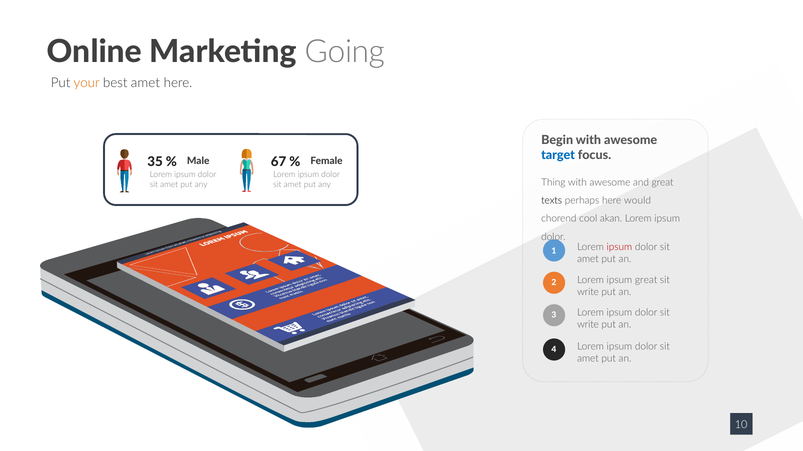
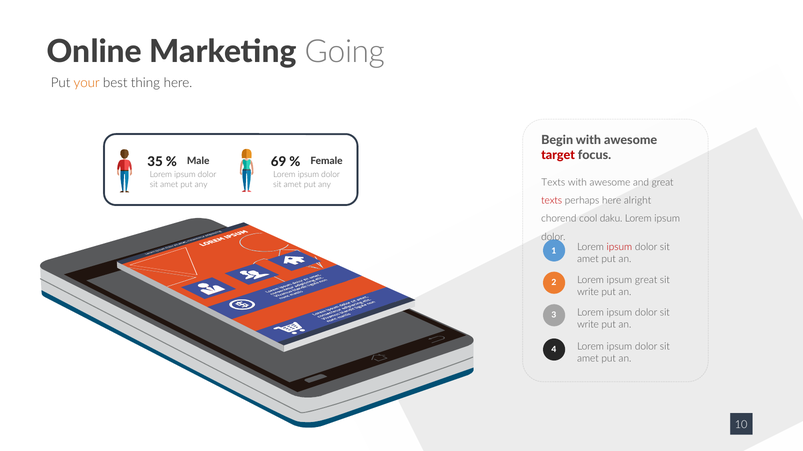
best amet: amet -> thing (145, 83)
target colour: blue -> red (558, 156)
67: 67 -> 69 (279, 162)
Thing: Thing -> Texts (553, 183)
texts colour: black -> red (552, 201)
would: would -> alright (638, 201)
akan: akan -> daku (611, 219)
